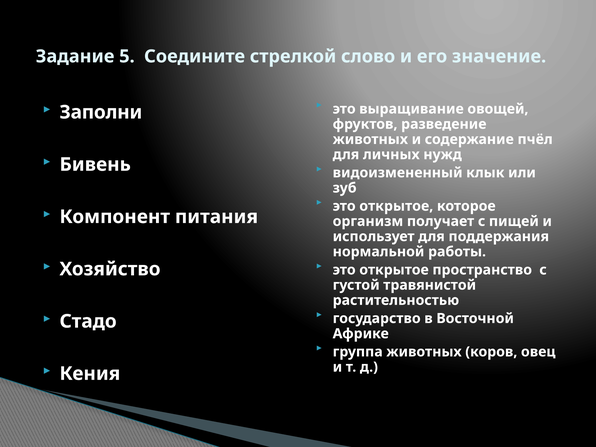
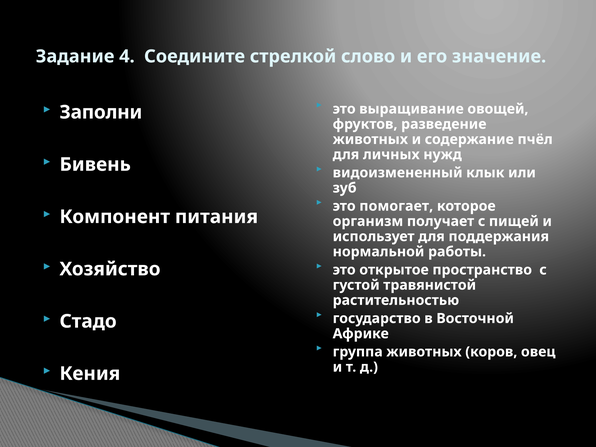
5: 5 -> 4 (127, 56)
открытое: открытое -> помогает (396, 206)
